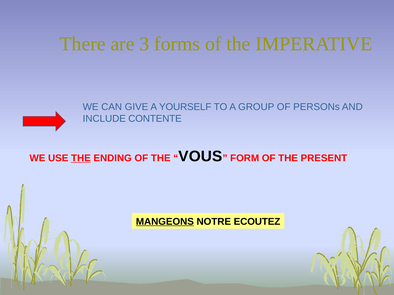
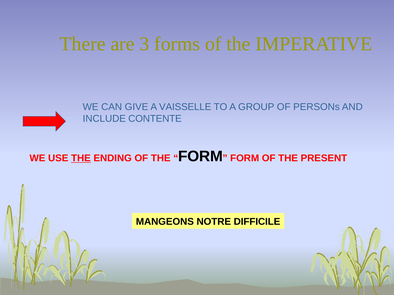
YOURSELF: YOURSELF -> VAISSELLE (185, 107)
VOUS: VOUS -> FORM (201, 157)
MANGEONS underline: present -> none (165, 222)
ECOUTEZ: ECOUTEZ -> DIFFICILE (257, 222)
